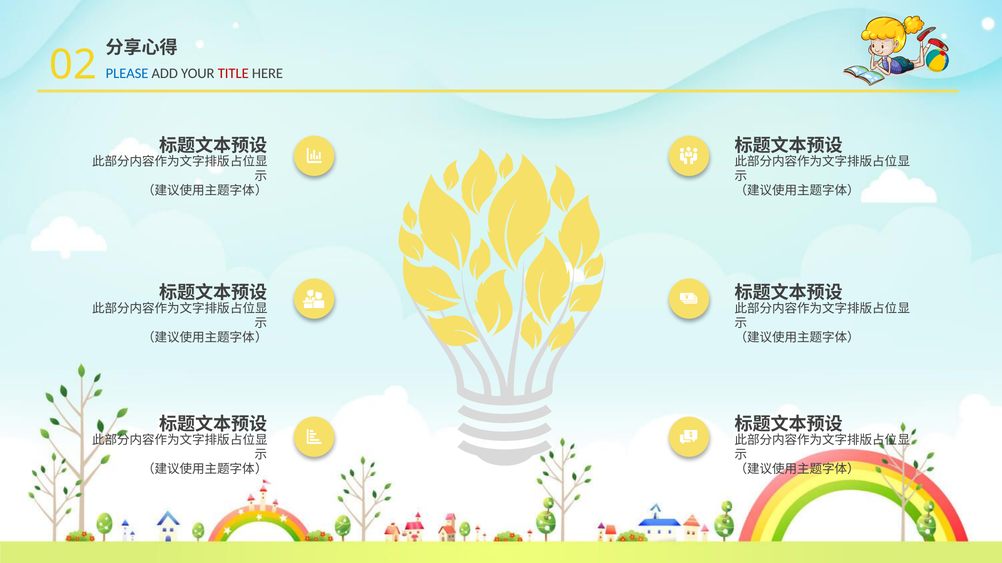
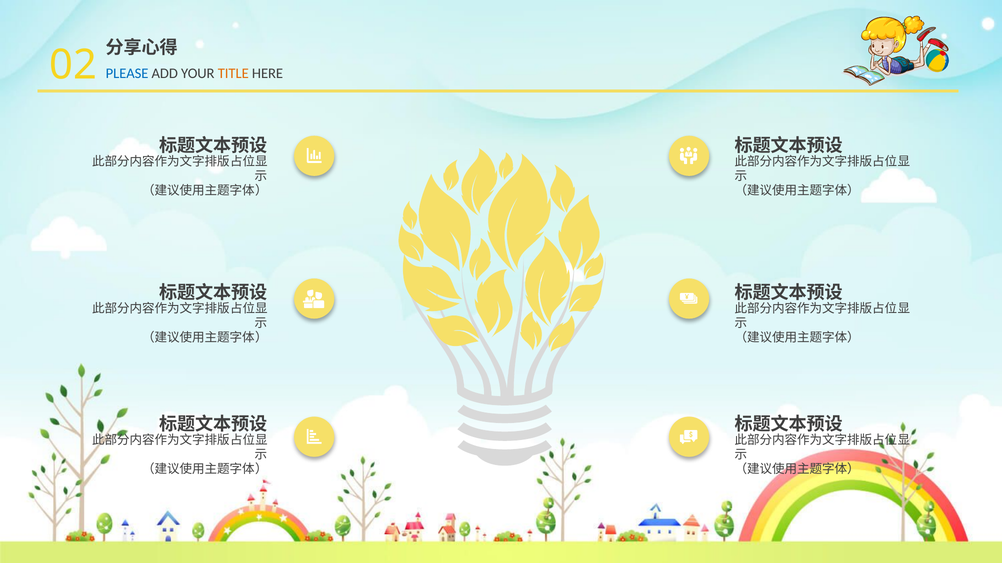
TITLE colour: red -> orange (233, 73)
